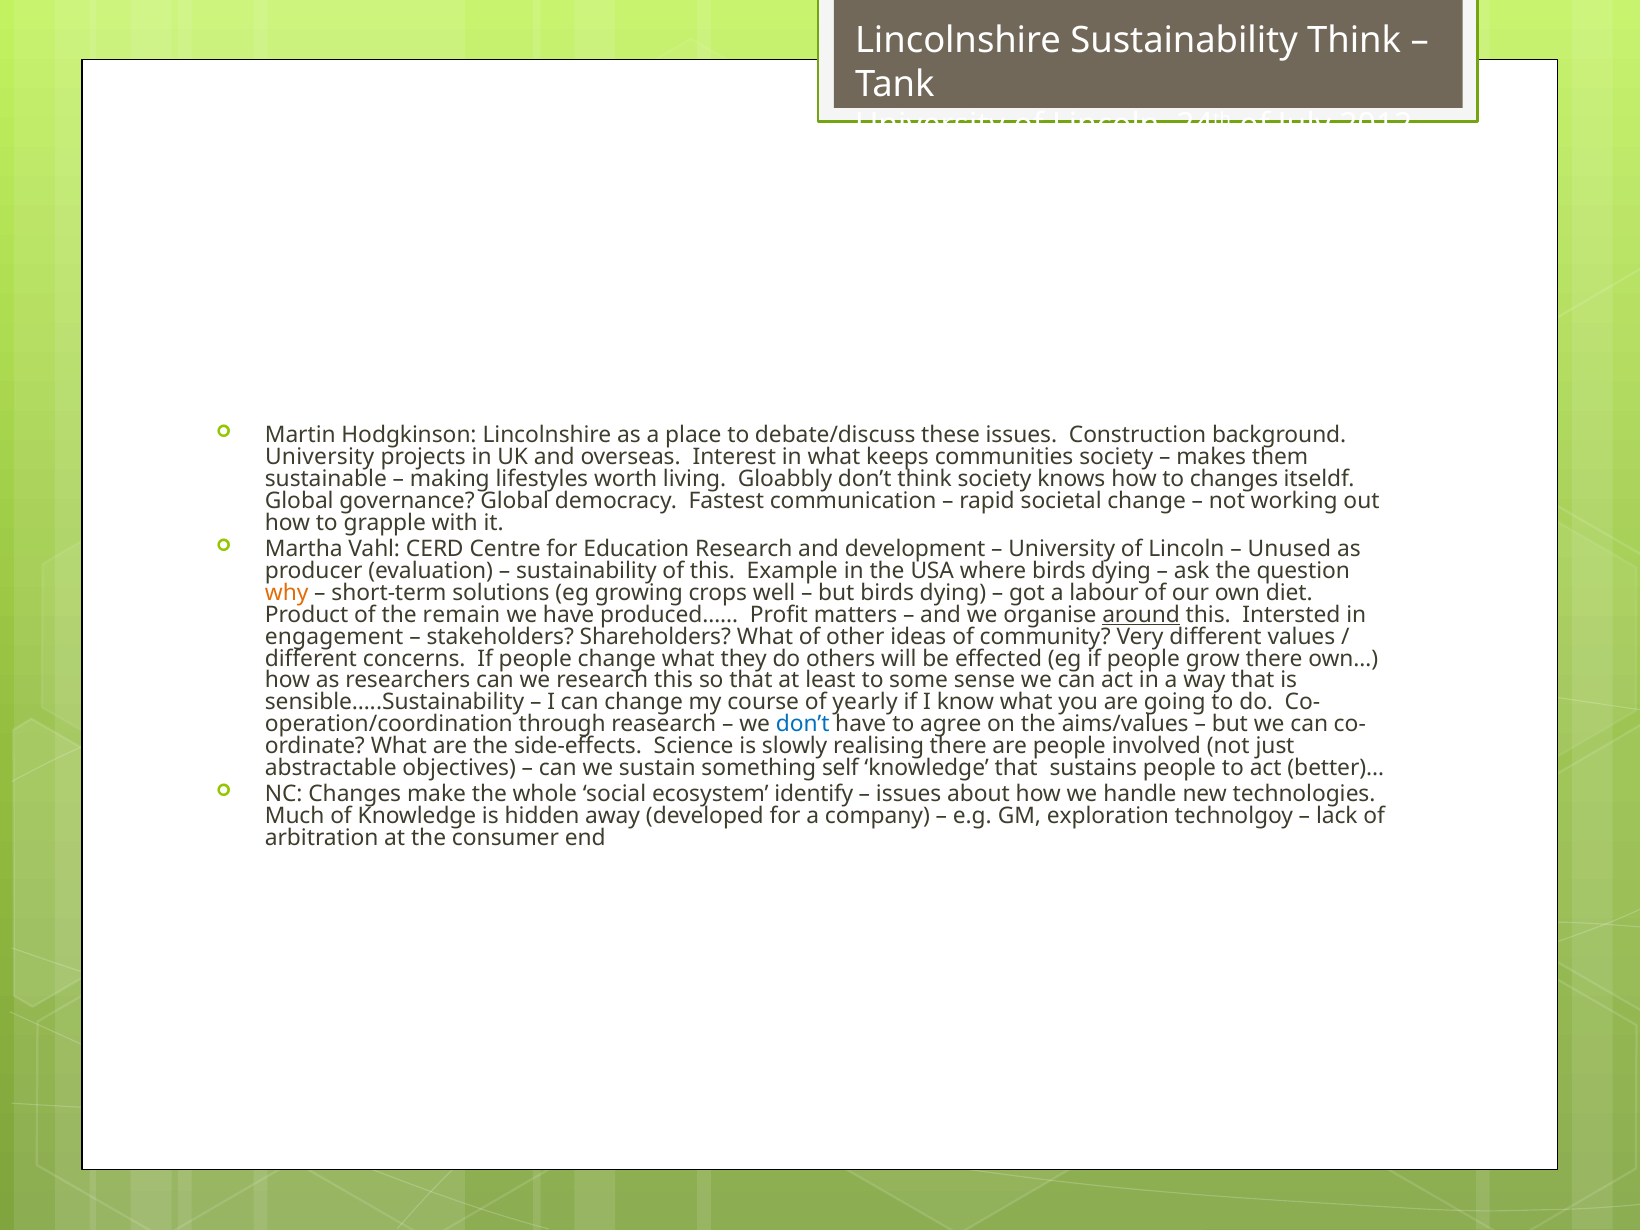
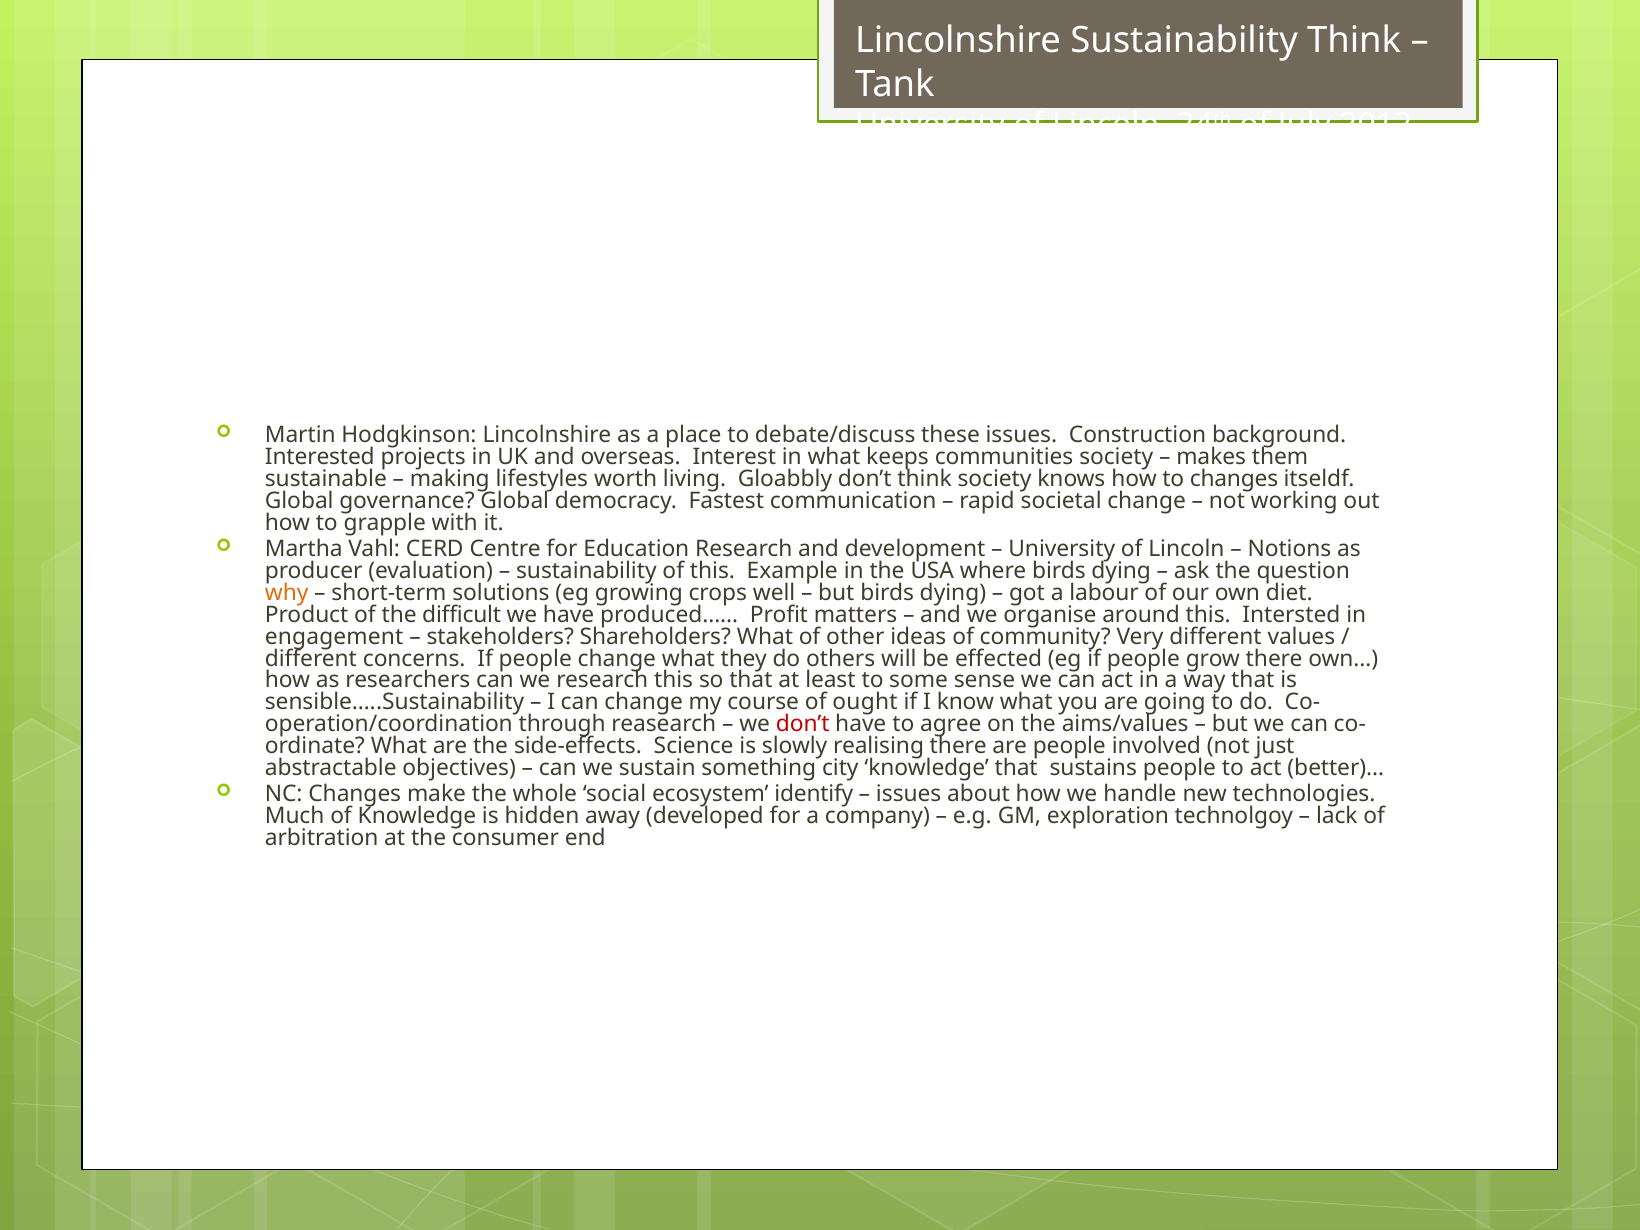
University: University -> Interested (320, 457)
Unused: Unused -> Notions (1289, 549)
remain: remain -> difficult (462, 615)
around underline: present -> none (1141, 615)
yearly: yearly -> ought (865, 702)
don’t colour: blue -> red (803, 724)
self: self -> city (840, 768)
